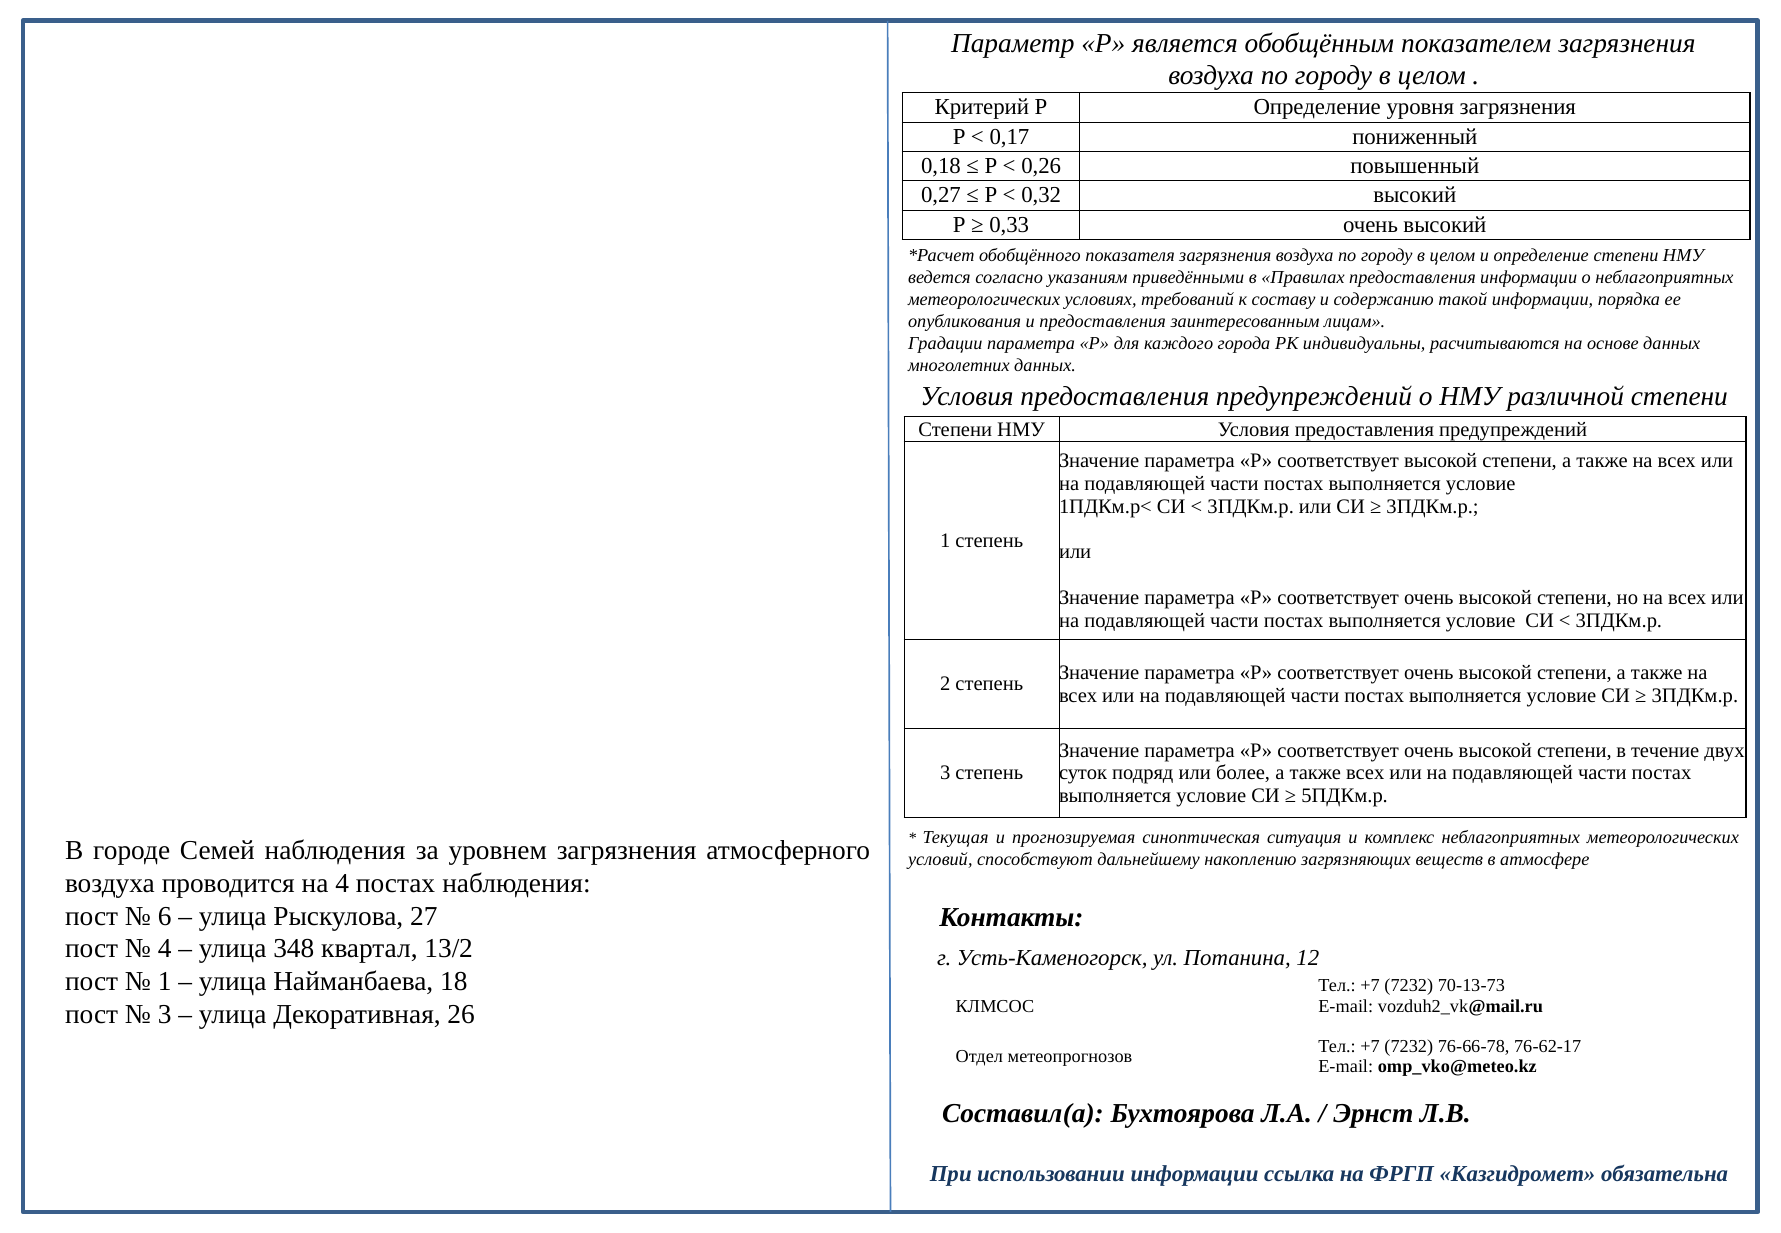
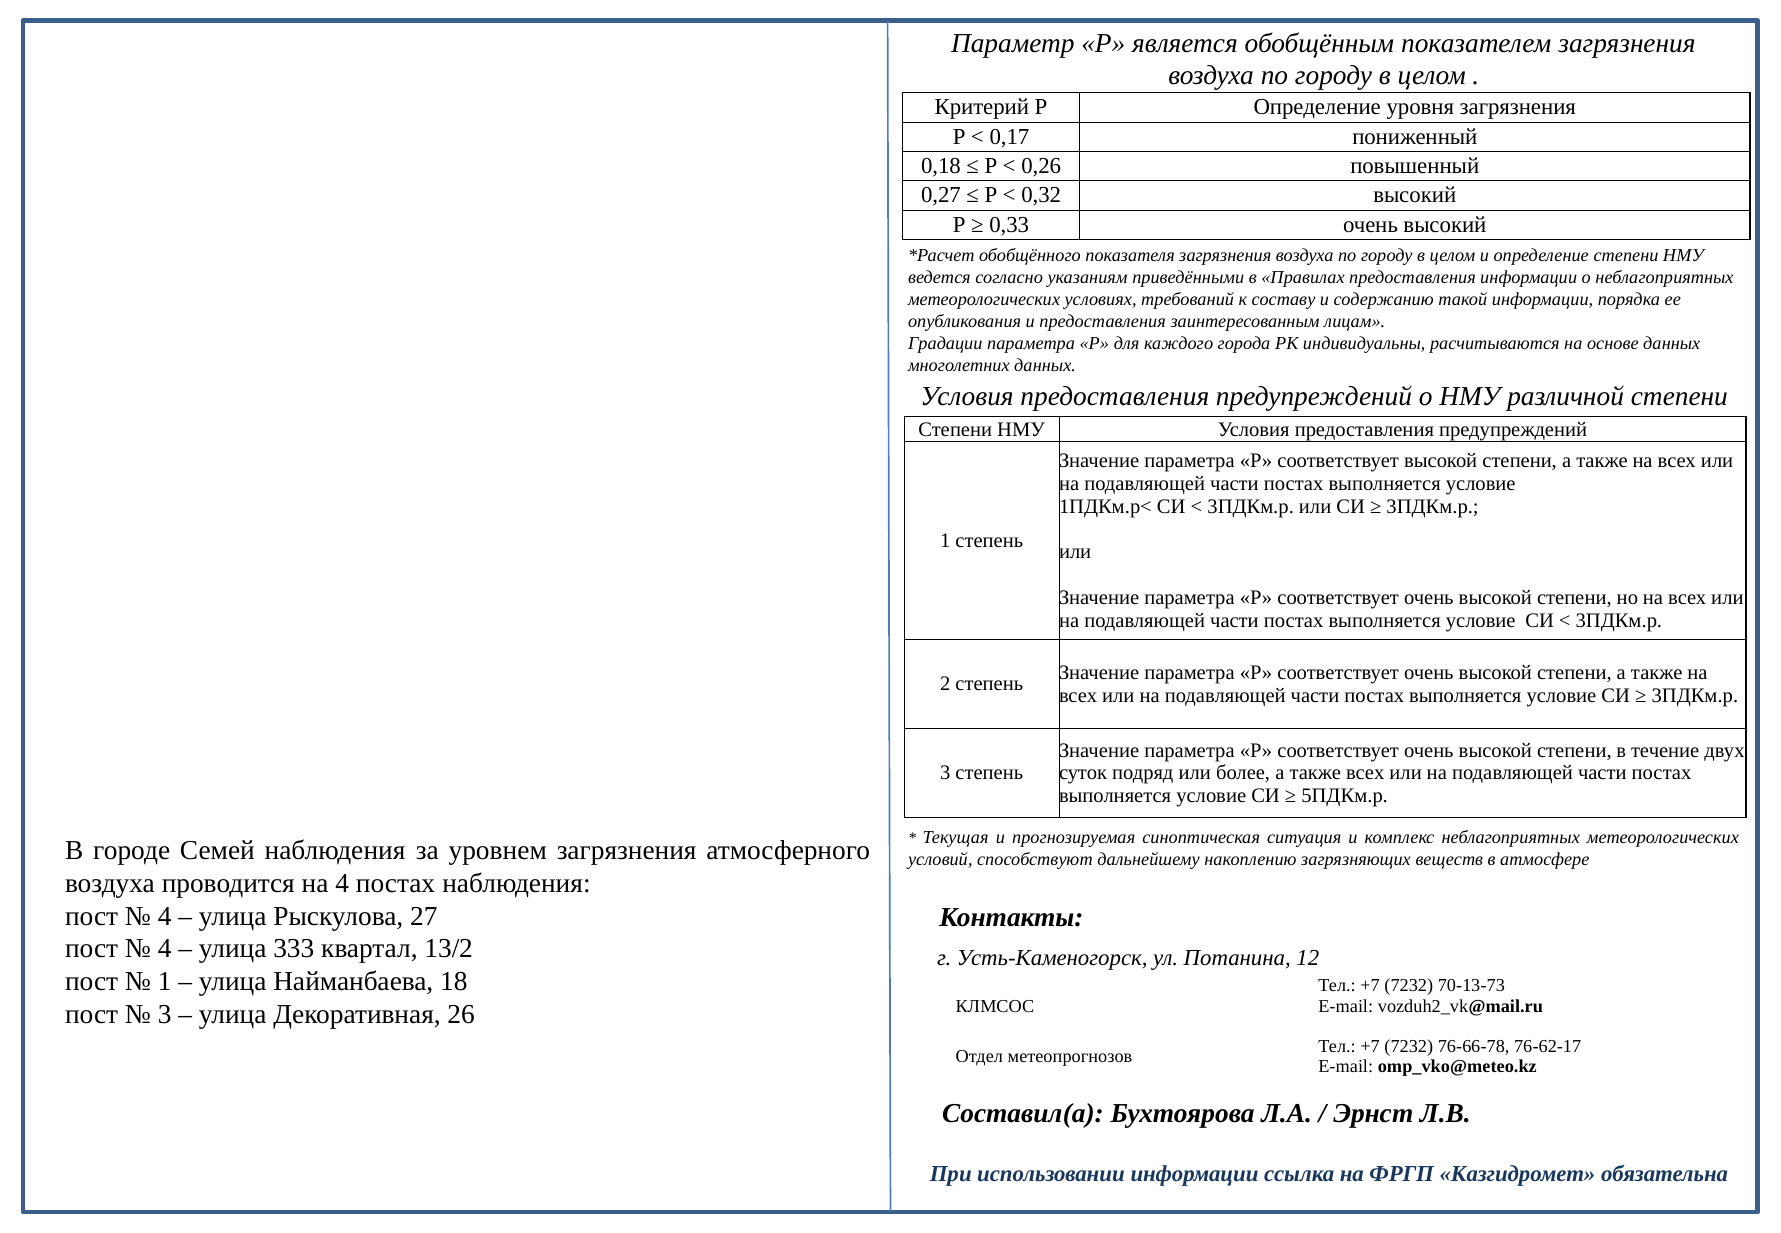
6: 6 -> 4 (165, 916)
348: 348 -> 333 (294, 949)
